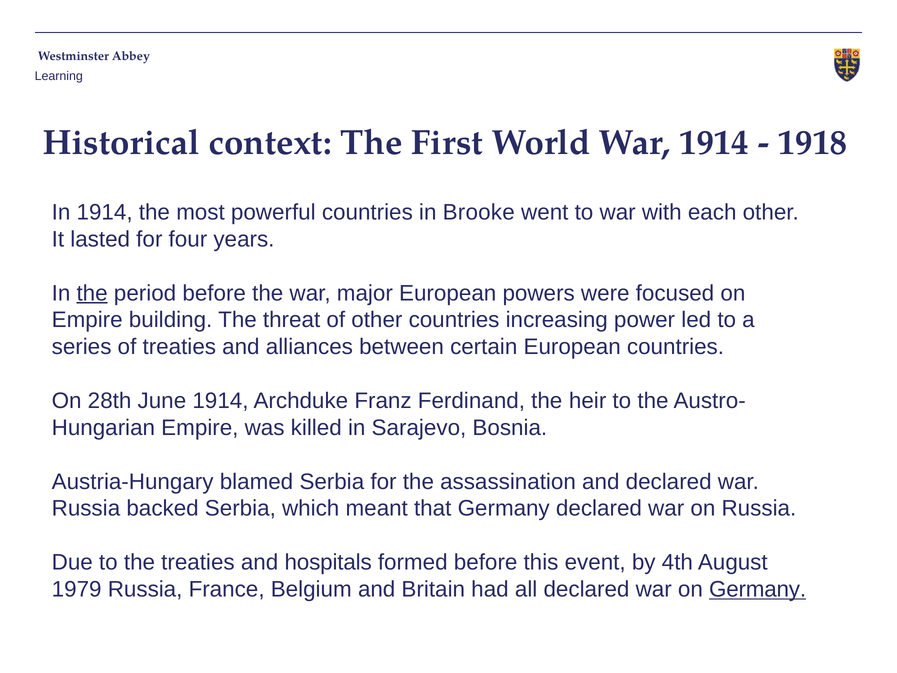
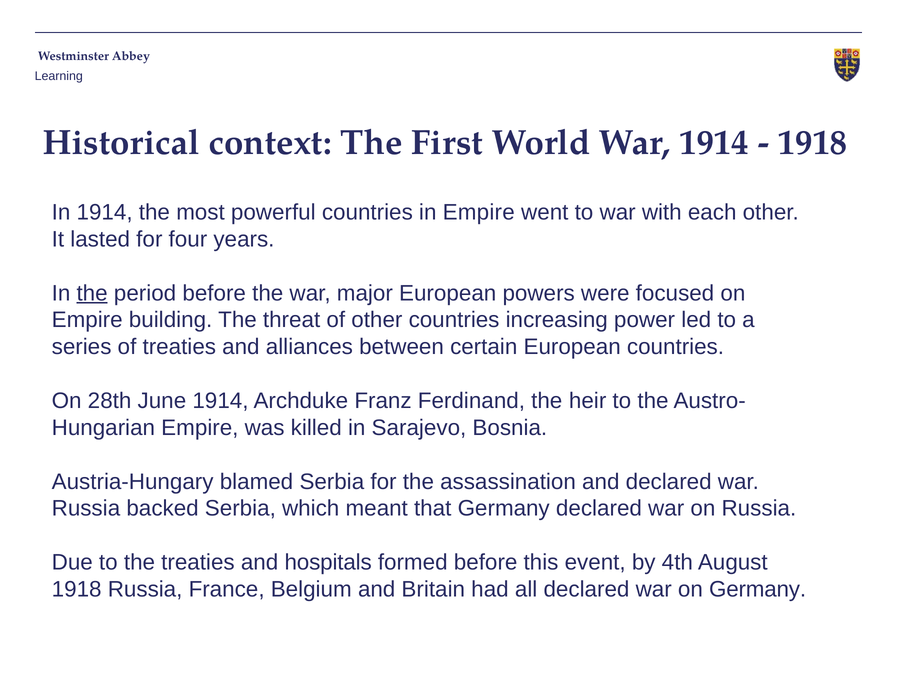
in Brooke: Brooke -> Empire (479, 212)
1979: 1979 -> 1918 (77, 589)
Germany underline: present -> none (758, 589)
